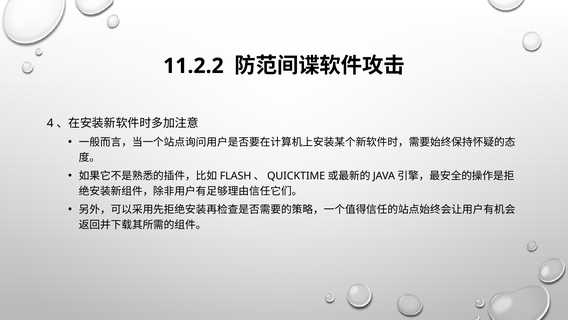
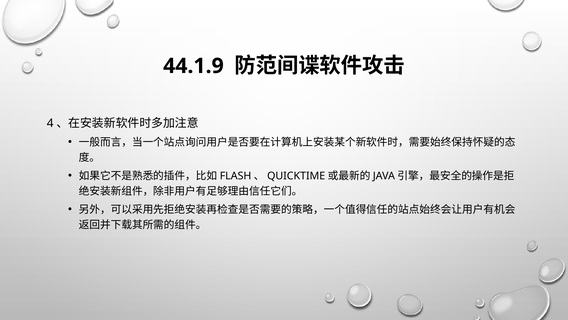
11.2.2: 11.2.2 -> 44.1.9 (193, 66)
